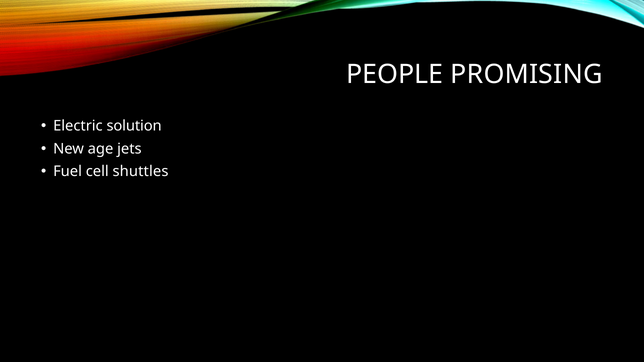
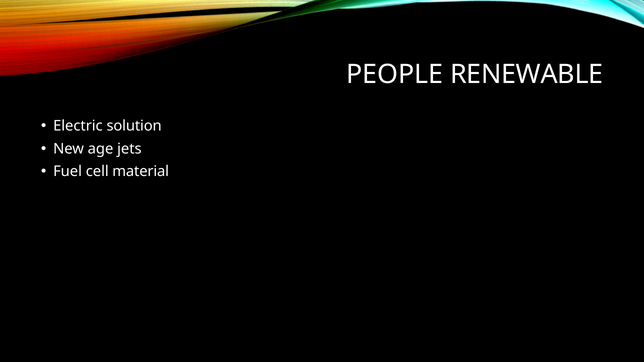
PROMISING: PROMISING -> RENEWABLE (527, 74)
shuttles: shuttles -> material (141, 171)
